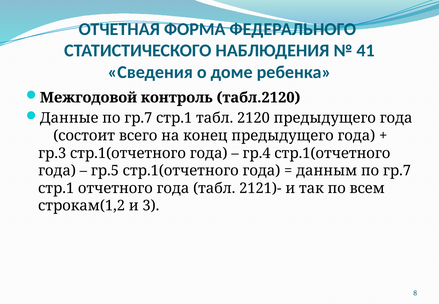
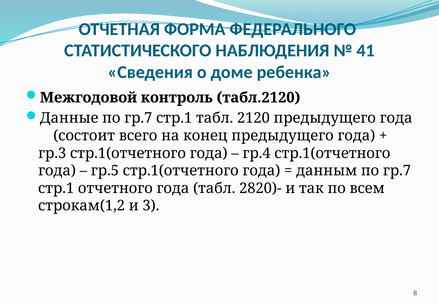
2121)-: 2121)- -> 2820)- (260, 188)
